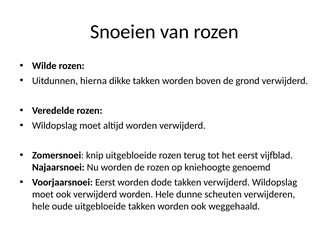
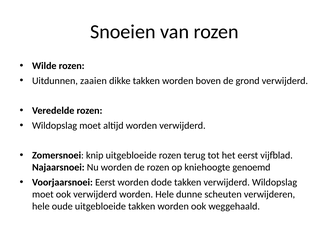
hierna: hierna -> zaaien (93, 81)
